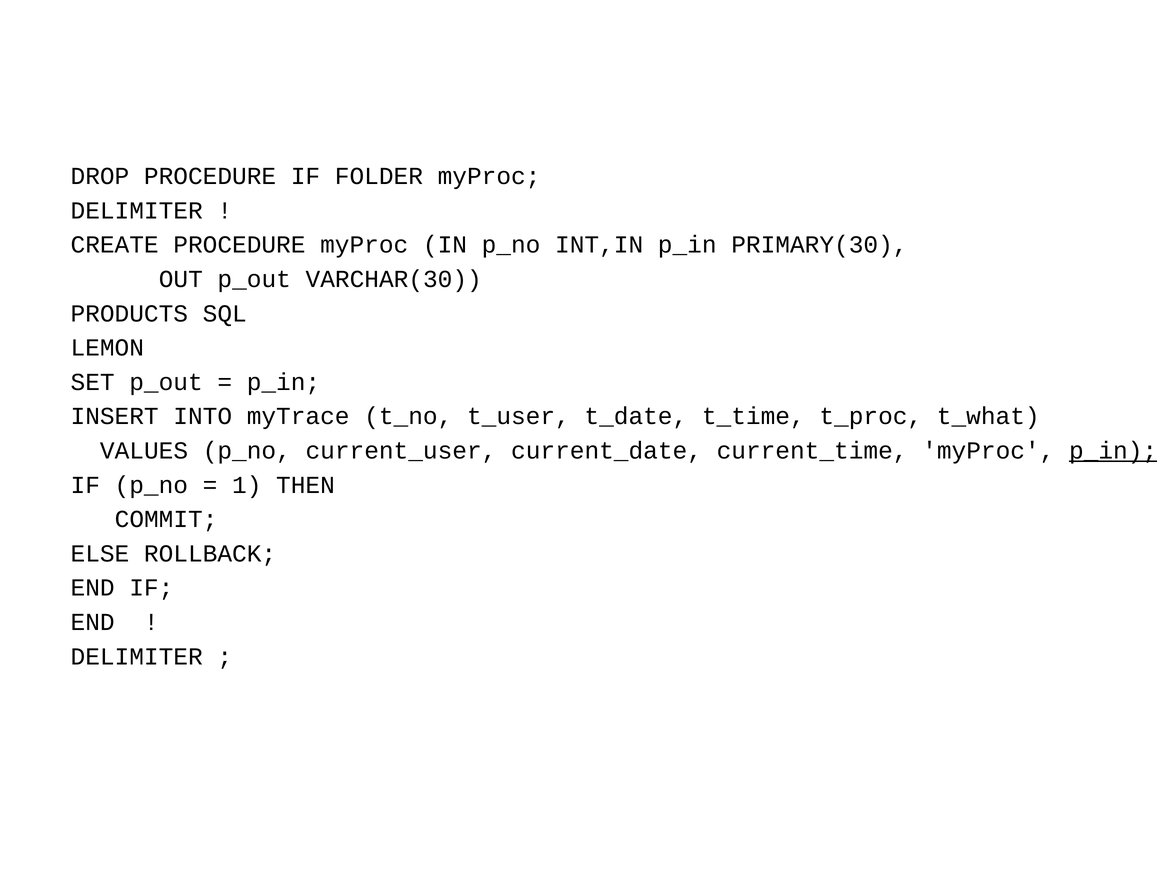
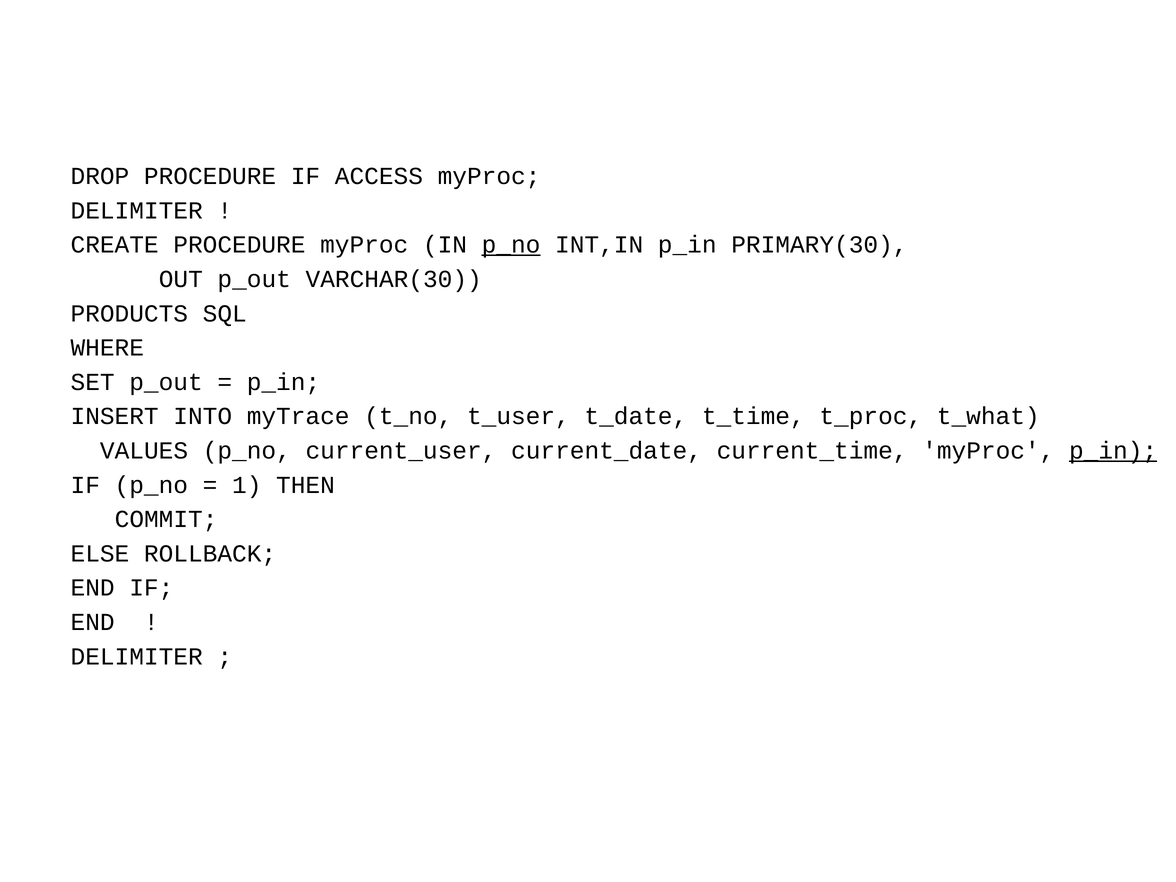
FOLDER: FOLDER -> ACCESS (379, 176)
p_no underline: none -> present (511, 245)
LEMON: LEMON -> WHERE (107, 348)
